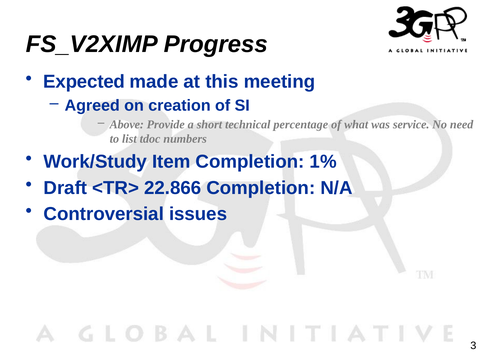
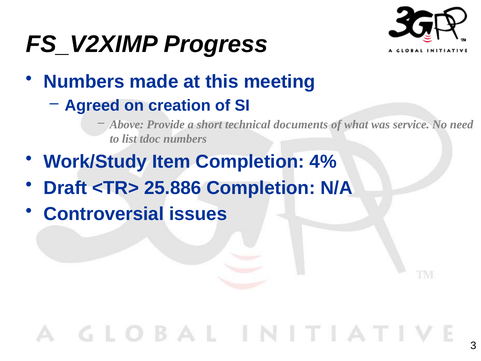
Expected: Expected -> Numbers (84, 82)
percentage: percentage -> documents (301, 124)
1%: 1% -> 4% (323, 161)
22.866: 22.866 -> 25.886 (173, 188)
